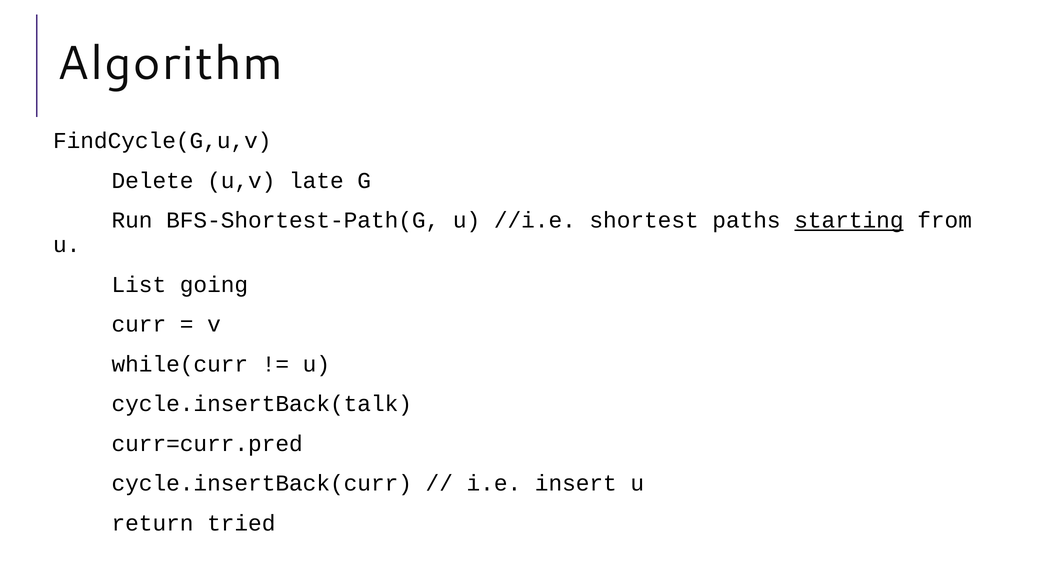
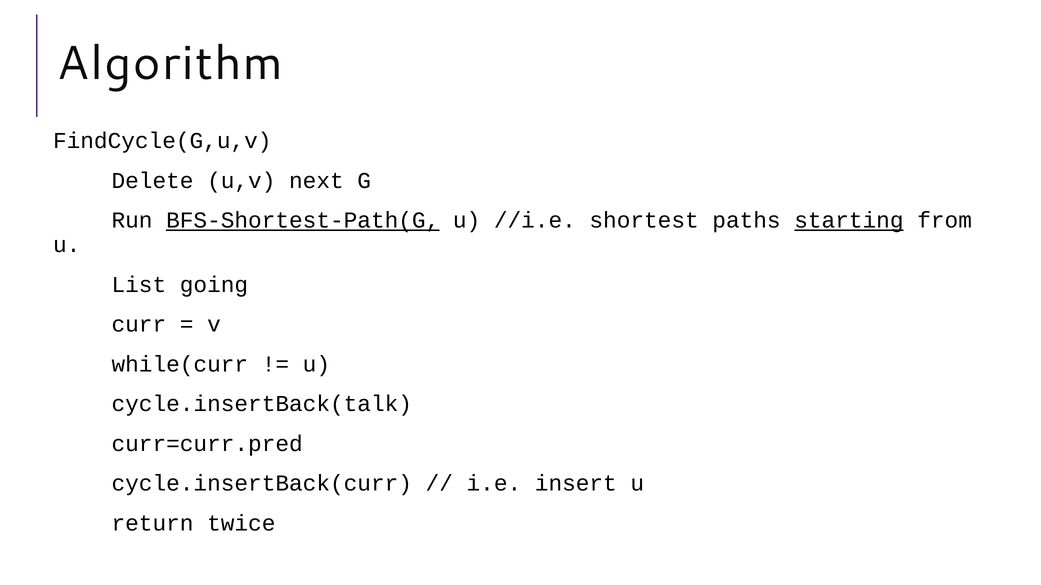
late: late -> next (316, 181)
BFS-Shortest-Path(G underline: none -> present (303, 221)
tried: tried -> twice (241, 524)
